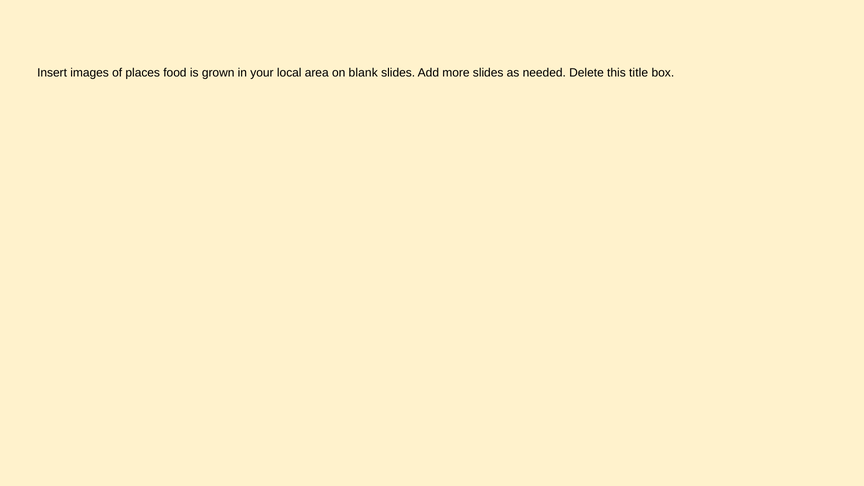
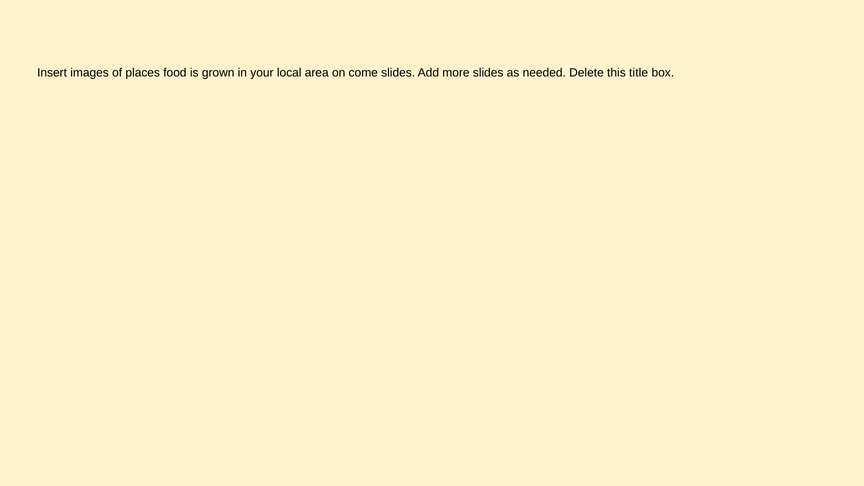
blank: blank -> come (363, 73)
